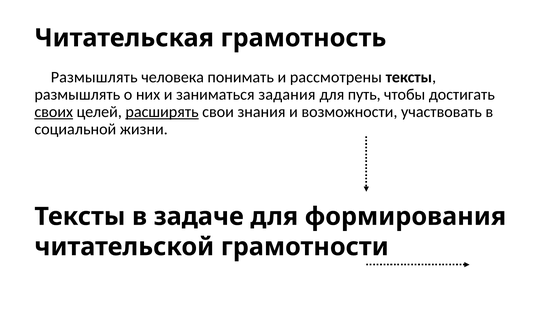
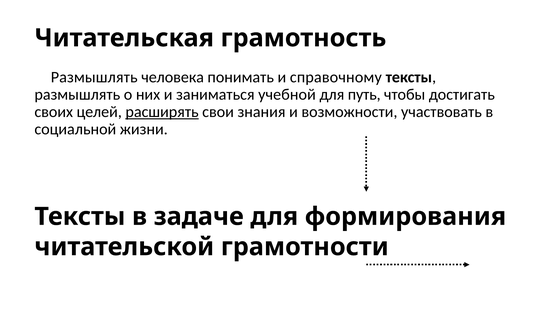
рассмотрены: рассмотрены -> справочному (336, 77)
задания: задания -> учебной (287, 95)
своих underline: present -> none (54, 112)
